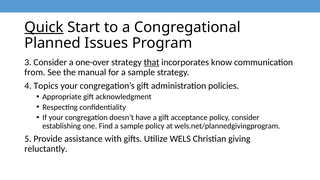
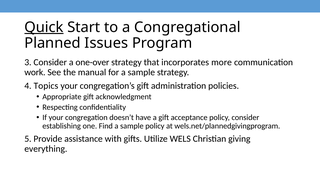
that underline: present -> none (152, 62)
know: know -> more (222, 62)
from: from -> work (35, 72)
reluctantly: reluctantly -> everything (46, 149)
